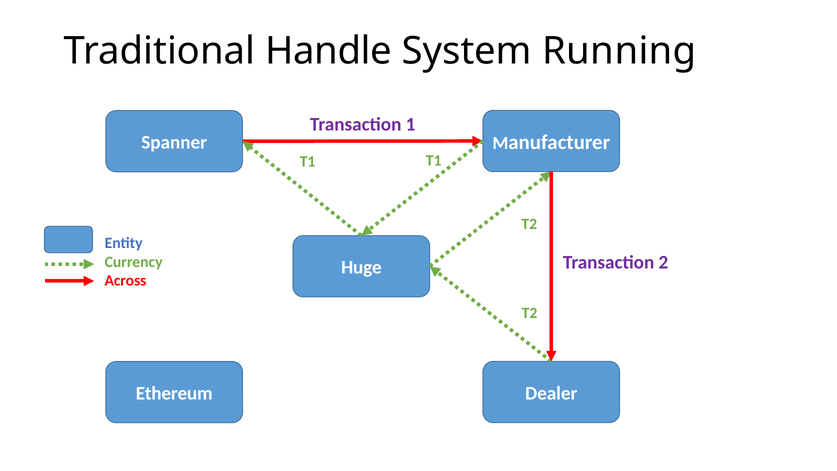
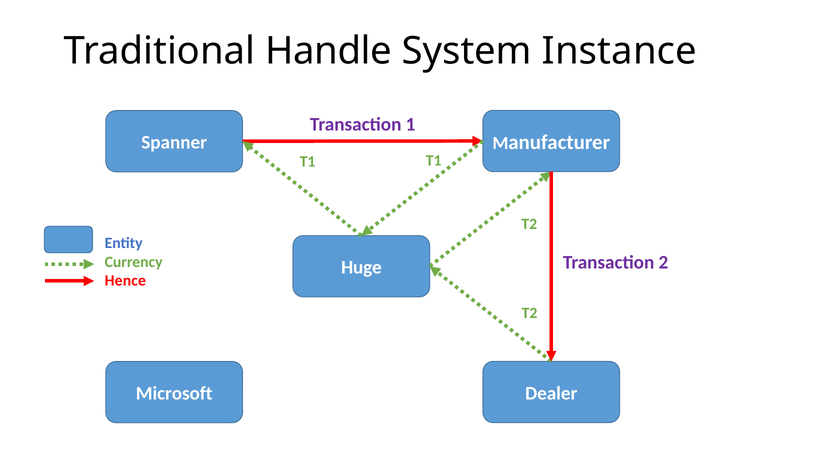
Running: Running -> Instance (619, 51)
Across: Across -> Hence (125, 281)
Ethereum: Ethereum -> Microsoft (174, 393)
